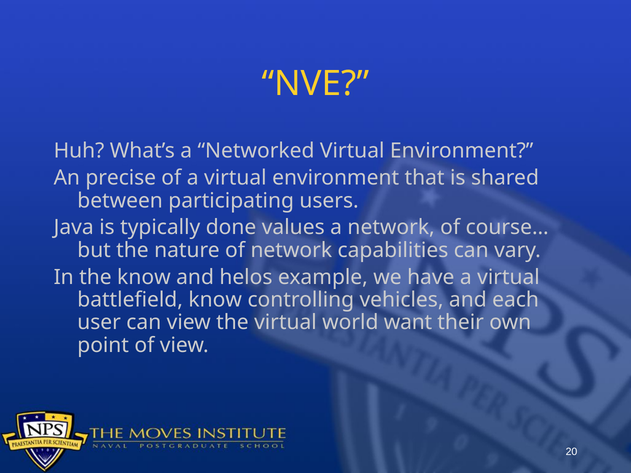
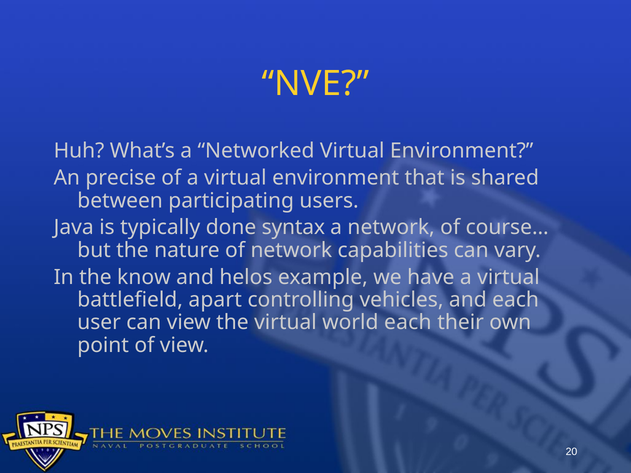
values: values -> syntax (293, 228)
battlefield know: know -> apart (215, 300)
world want: want -> each (408, 323)
